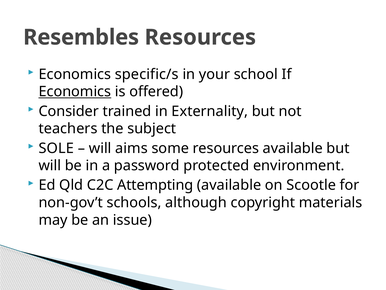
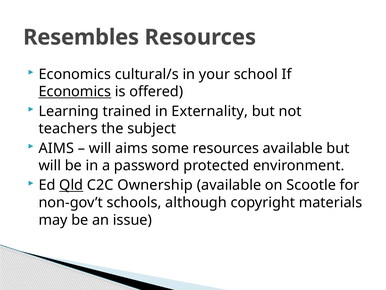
specific/s: specific/s -> cultural/s (147, 74)
Consider: Consider -> Learning (69, 111)
SOLE: SOLE -> AIMS (56, 148)
Qld underline: none -> present (71, 185)
Attempting: Attempting -> Ownership (155, 185)
